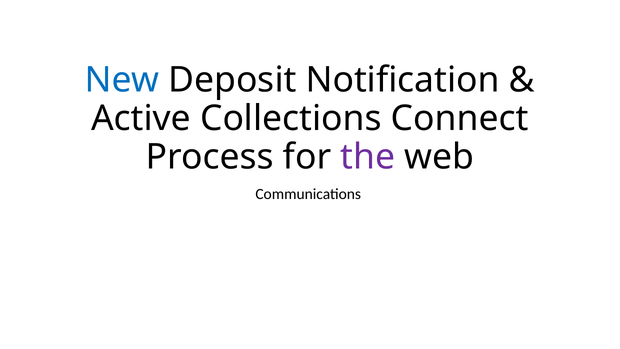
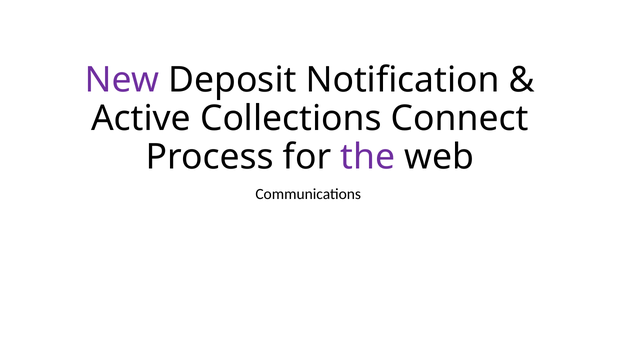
New colour: blue -> purple (122, 80)
